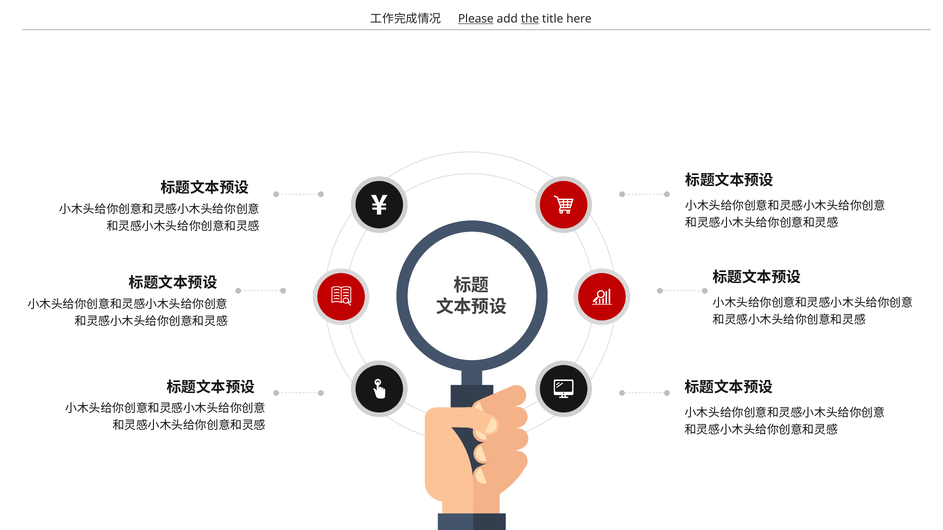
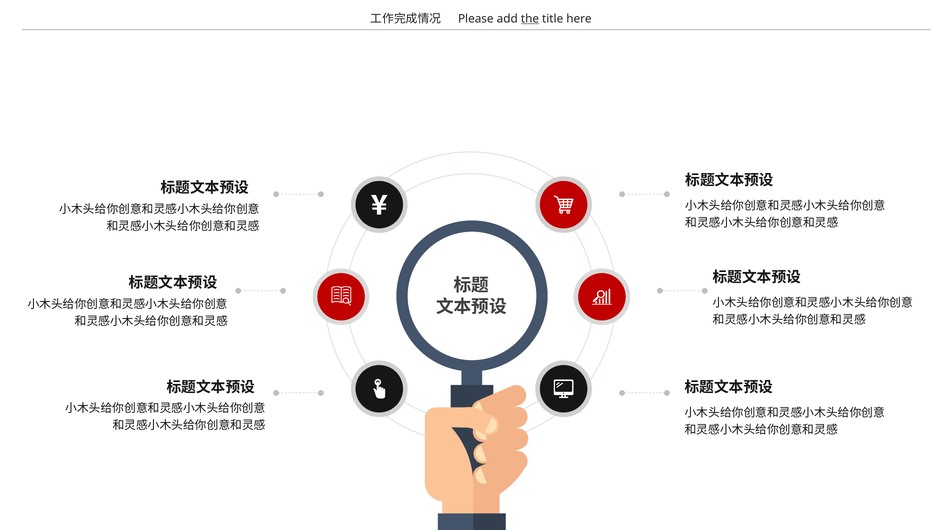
Please underline: present -> none (476, 19)
